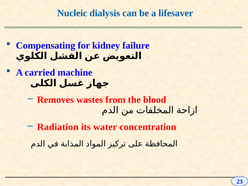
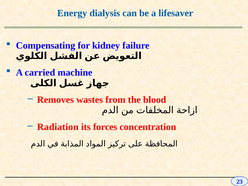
Nucleic: Nucleic -> Energy (72, 13)
water: water -> forces (105, 127)
